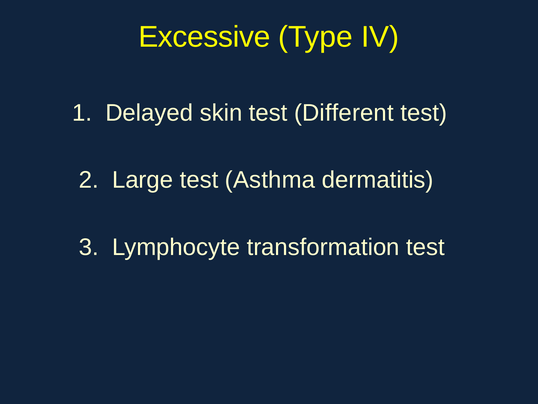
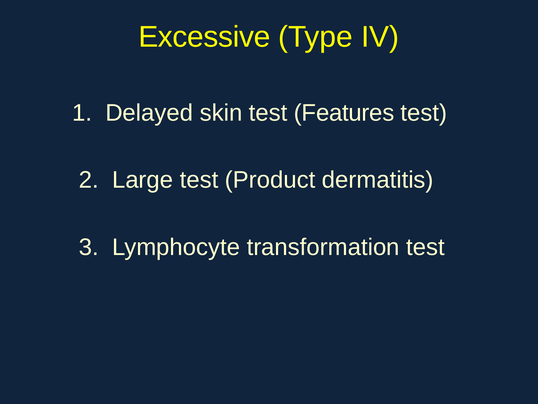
Different: Different -> Features (344, 113)
Asthma: Asthma -> Product (270, 180)
